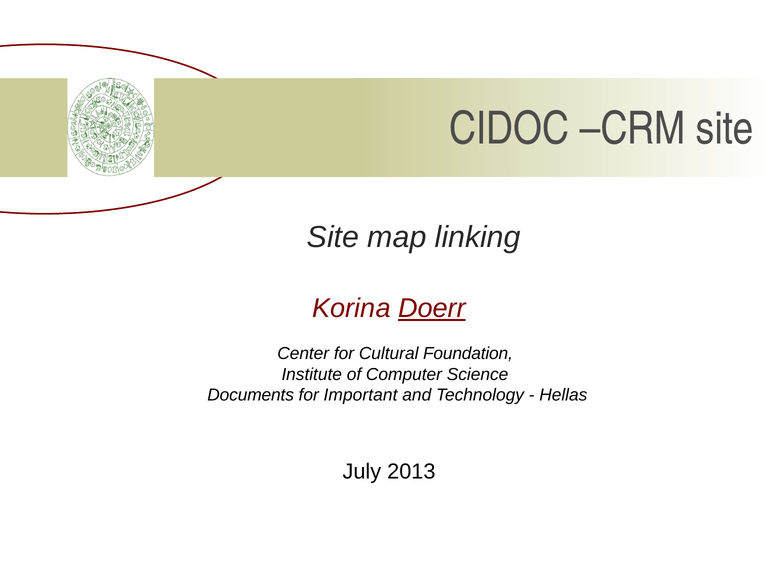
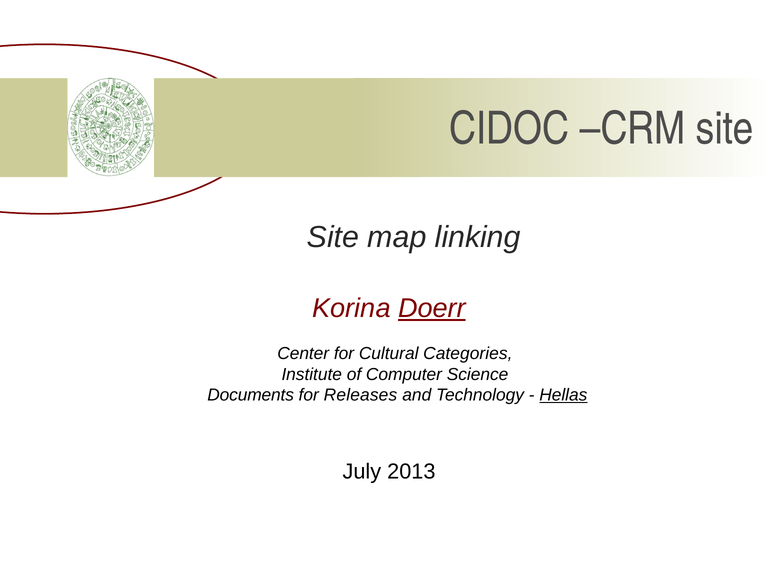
Foundation: Foundation -> Categories (468, 353)
Important: Important -> Releases (360, 395)
Hellas underline: none -> present (563, 395)
